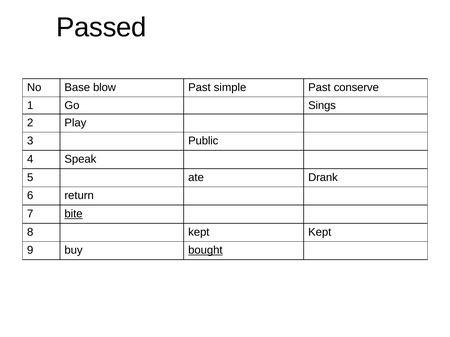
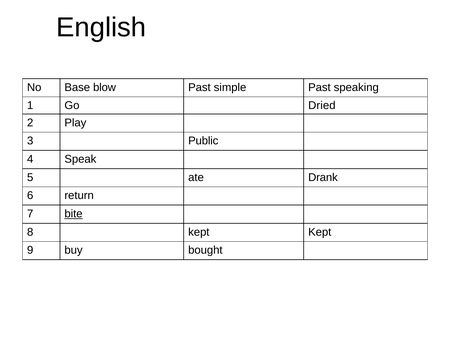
Passed: Passed -> English (101, 27)
conserve: conserve -> speaking (356, 87)
Sings: Sings -> Dried (322, 106)
bought underline: present -> none (205, 251)
